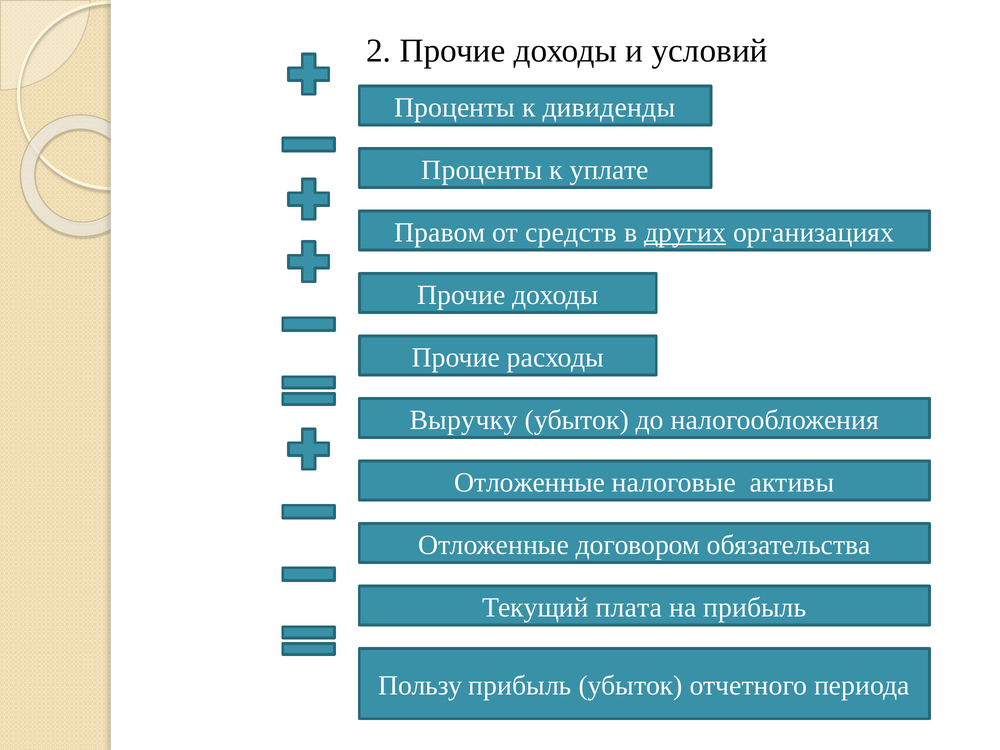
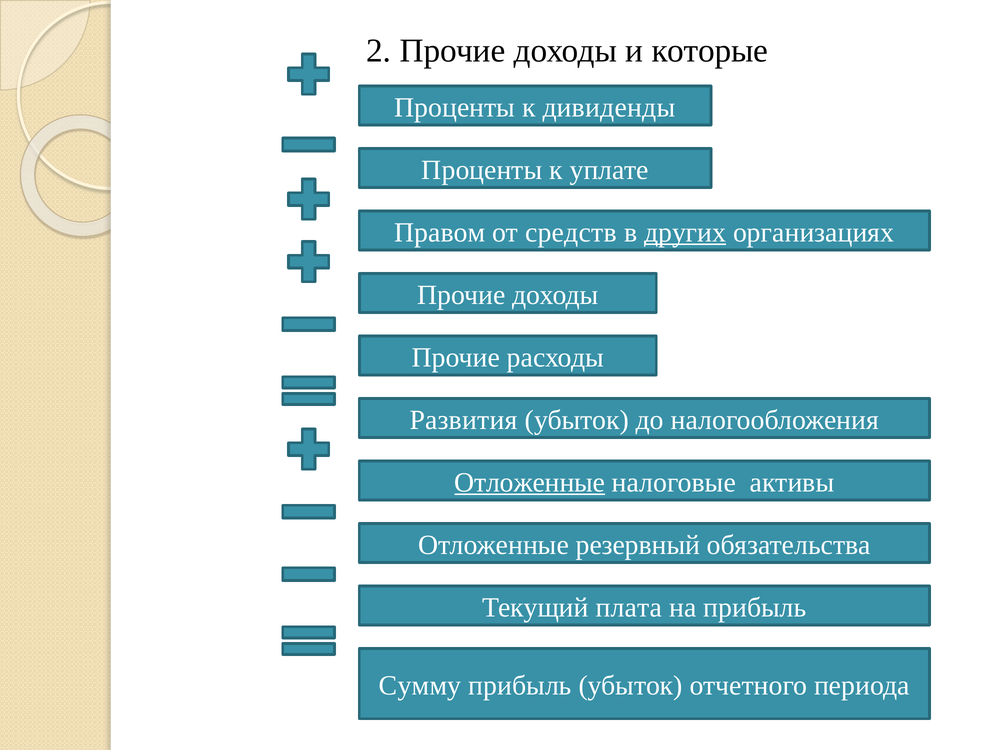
условий: условий -> которые (710, 51)
Выручку: Выручку -> Развития (464, 420)
Отложенные underline: none -> present (530, 482)
договором: договором -> резервный (638, 545)
Пользу: Пользу -> Сумму (420, 685)
